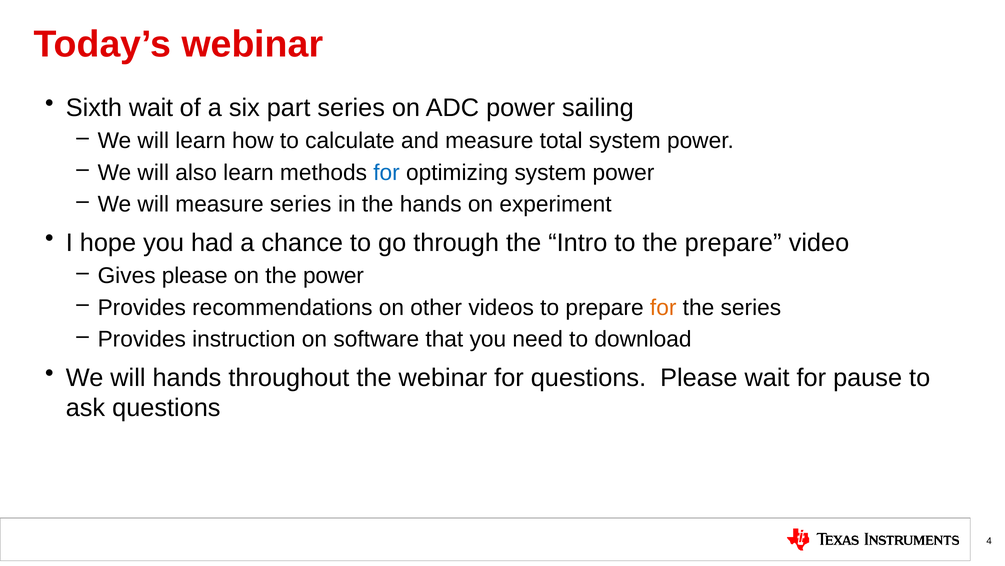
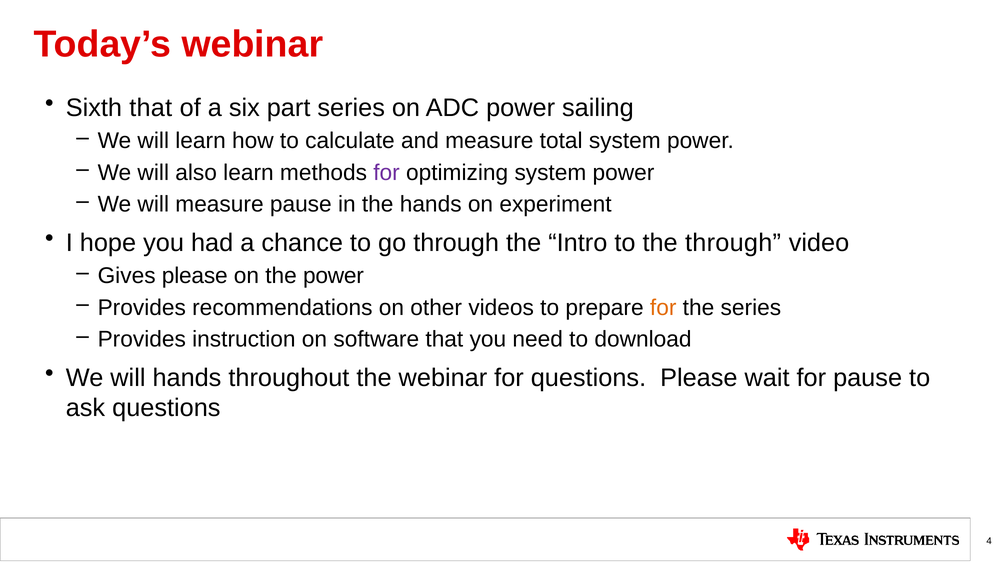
Sixth wait: wait -> that (151, 108)
for colour: blue -> purple (387, 172)
measure series: series -> pause (301, 204)
the prepare: prepare -> through (733, 242)
